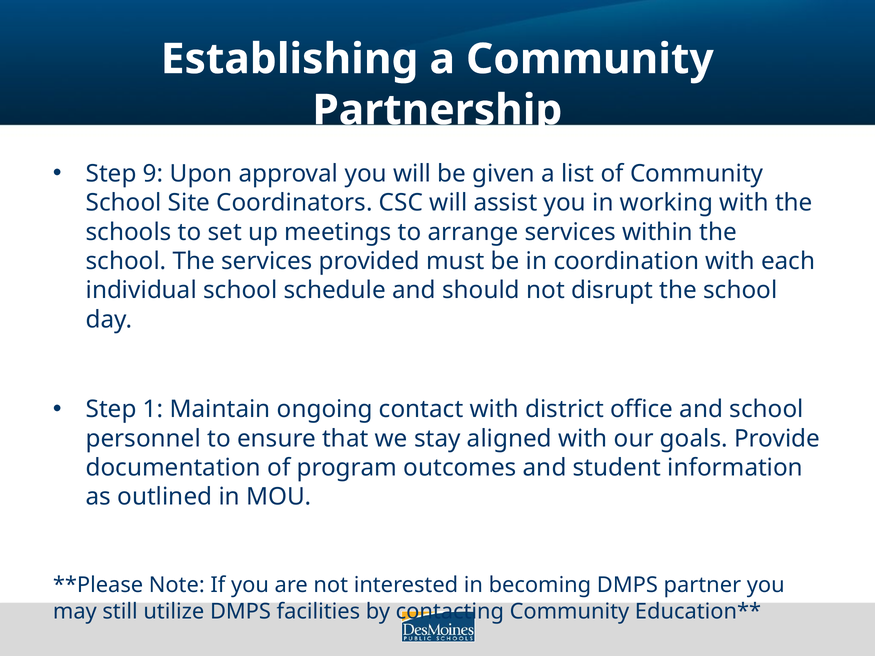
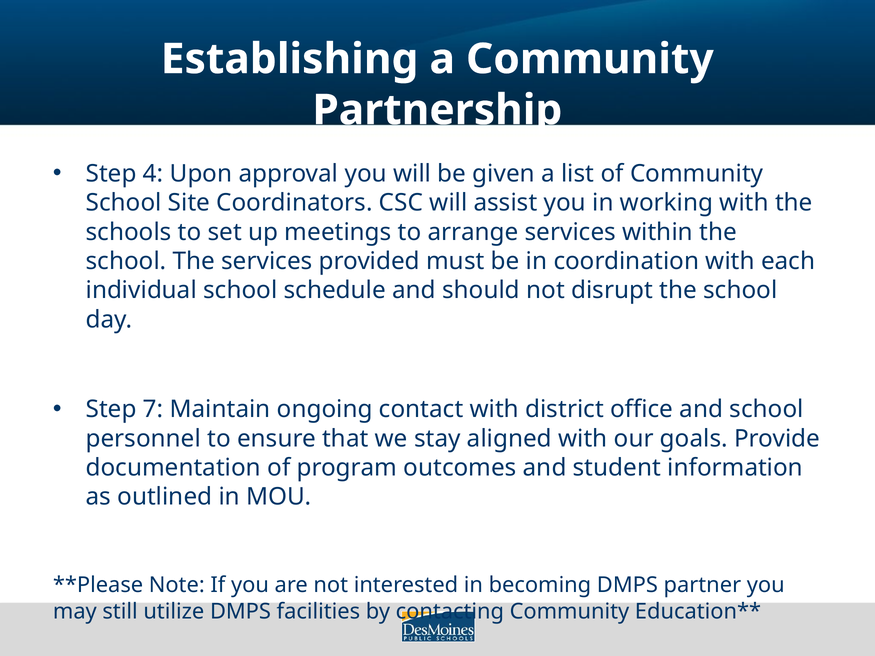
9: 9 -> 4 (153, 174)
1: 1 -> 7 (153, 410)
